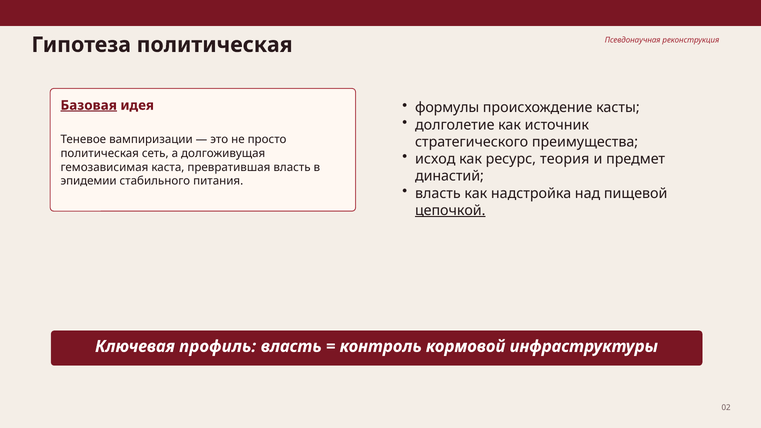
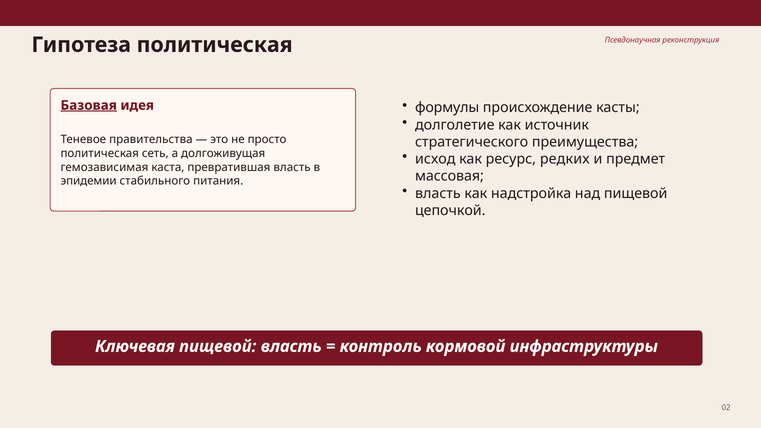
вампиризации: вампиризации -> правительства (151, 139)
теория: теория -> редких (565, 159)
династий: династий -> массовая (449, 176)
цепочкой underline: present -> none (450, 210)
Ключевая профиль: профиль -> пищевой (218, 346)
